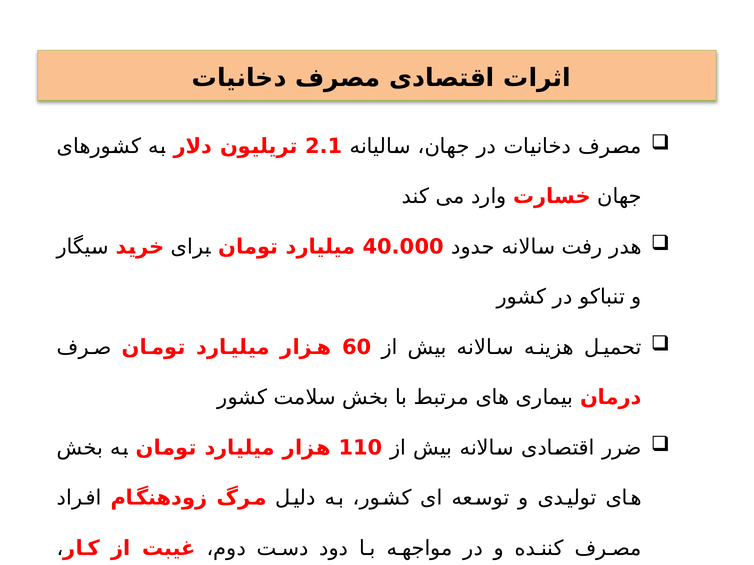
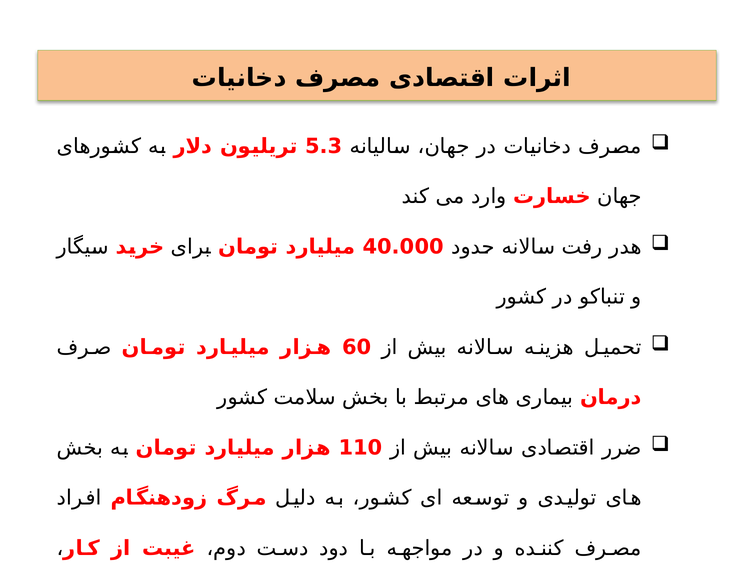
2.1: 2.1 -> 5.3 (324, 146)
